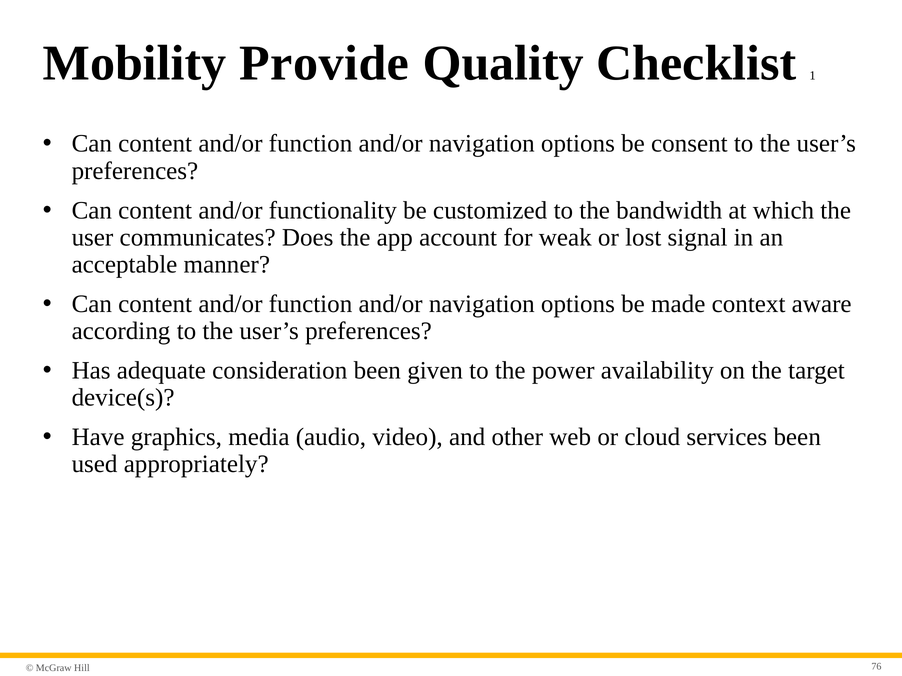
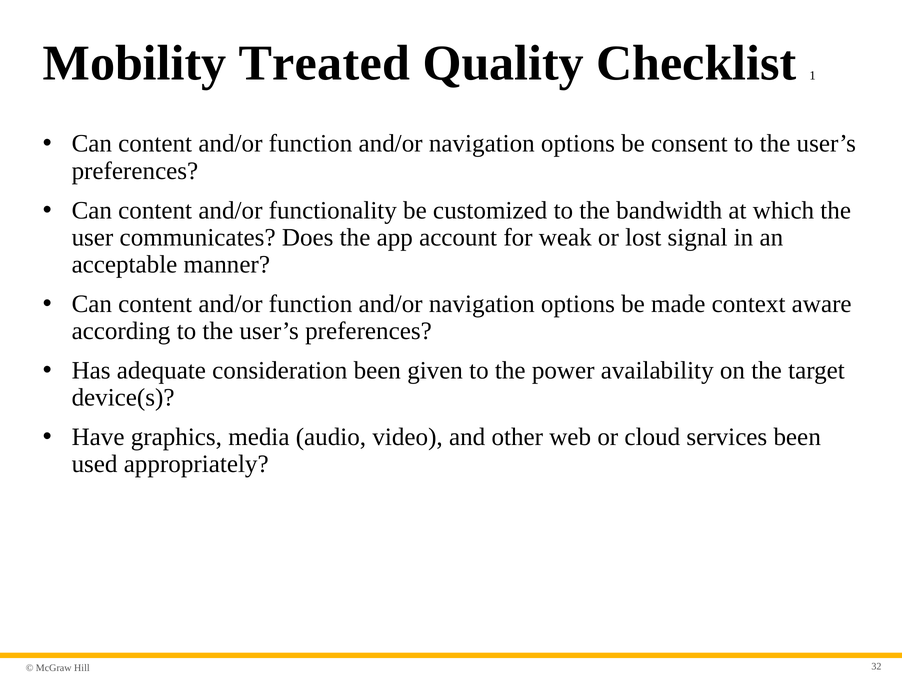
Provide: Provide -> Treated (324, 63)
76: 76 -> 32 (876, 667)
